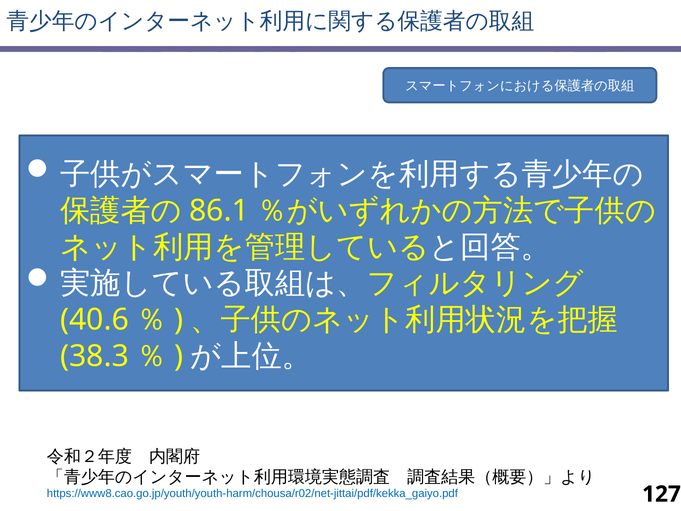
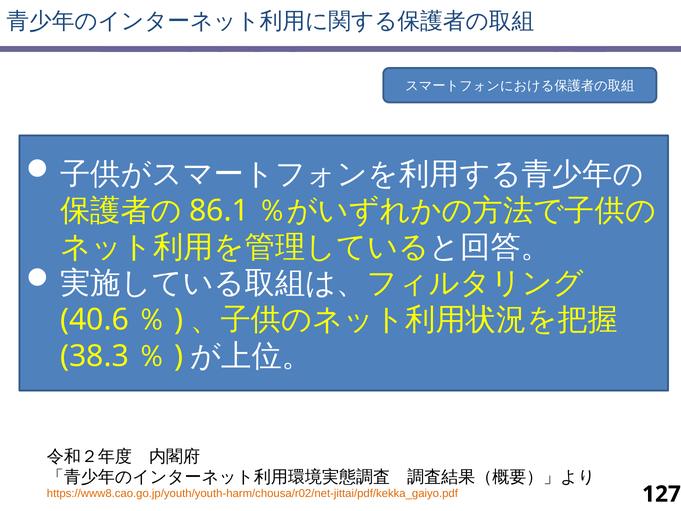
https://www8.cao.go.jp/youth/youth-harm/chousa/r02/net-jittai/pdf/kekka_gaiyo.pdf colour: blue -> orange (252, 493)
